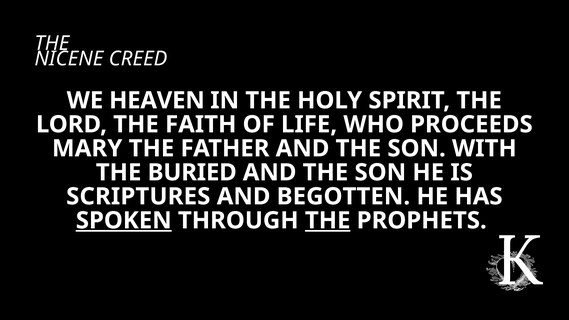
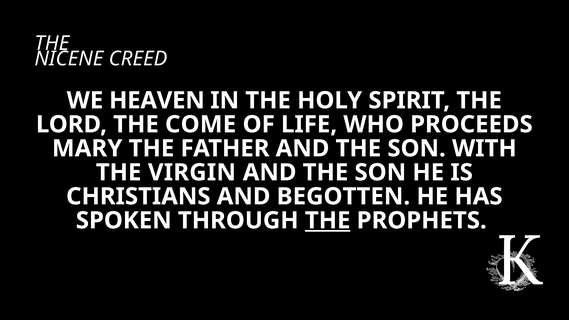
FAITH: FAITH -> COME (201, 124)
BURIED: BURIED -> VIRGIN (192, 172)
SCRIPTURES: SCRIPTURES -> CHRISTIANS (138, 197)
SPOKEN underline: present -> none (124, 221)
